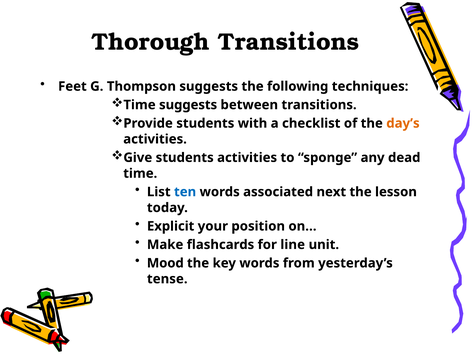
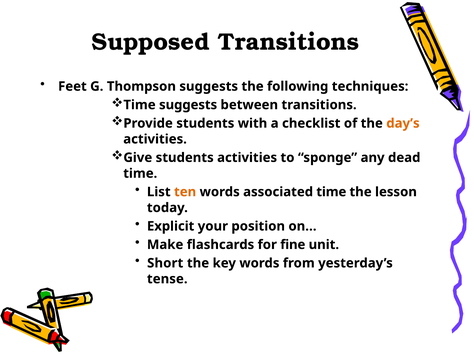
Thorough: Thorough -> Supposed (151, 42)
ten colour: blue -> orange (185, 192)
associated next: next -> time (331, 192)
line: line -> fine (293, 244)
Mood: Mood -> Short (165, 263)
